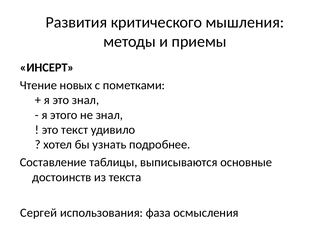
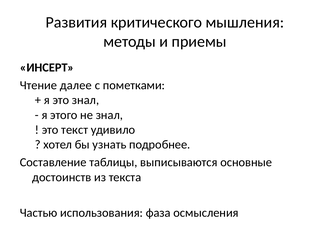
новых: новых -> далее (76, 85)
Сергей: Сергей -> Частью (39, 213)
